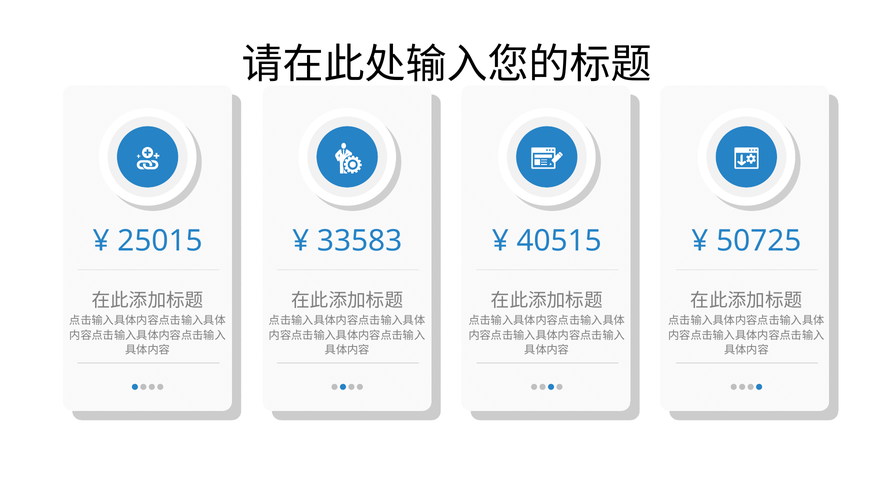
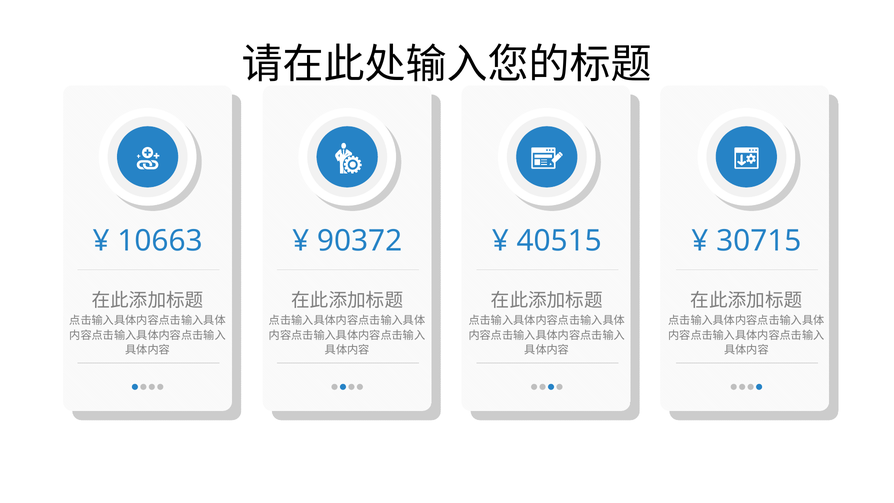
25015: 25015 -> 10663 (160, 241)
33583: 33583 -> 90372 (360, 241)
50725: 50725 -> 30715 (759, 241)
